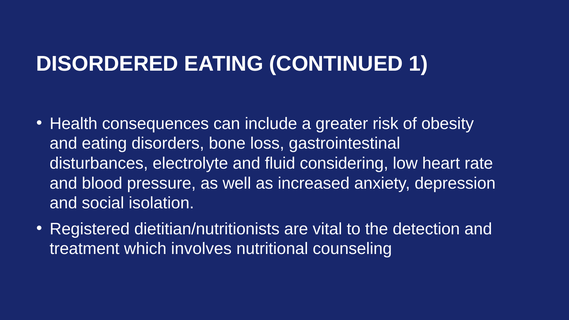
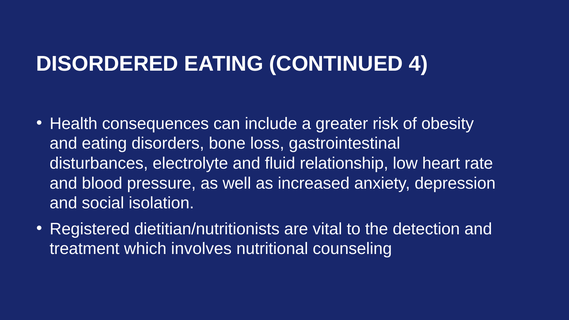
1: 1 -> 4 (418, 64)
considering: considering -> relationship (344, 163)
